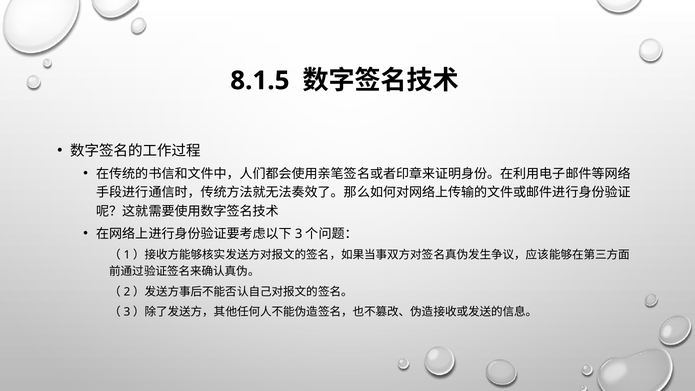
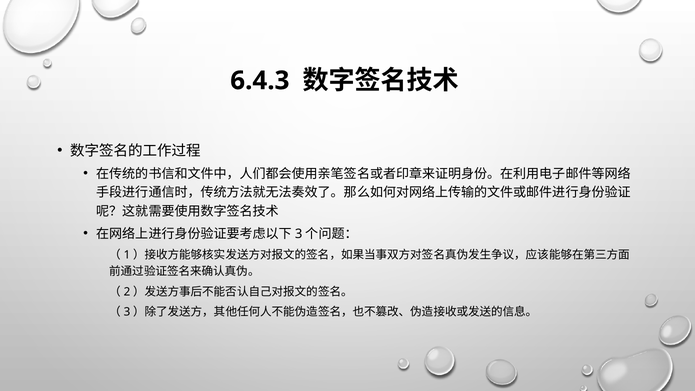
8.1.5: 8.1.5 -> 6.4.3 (260, 81)
